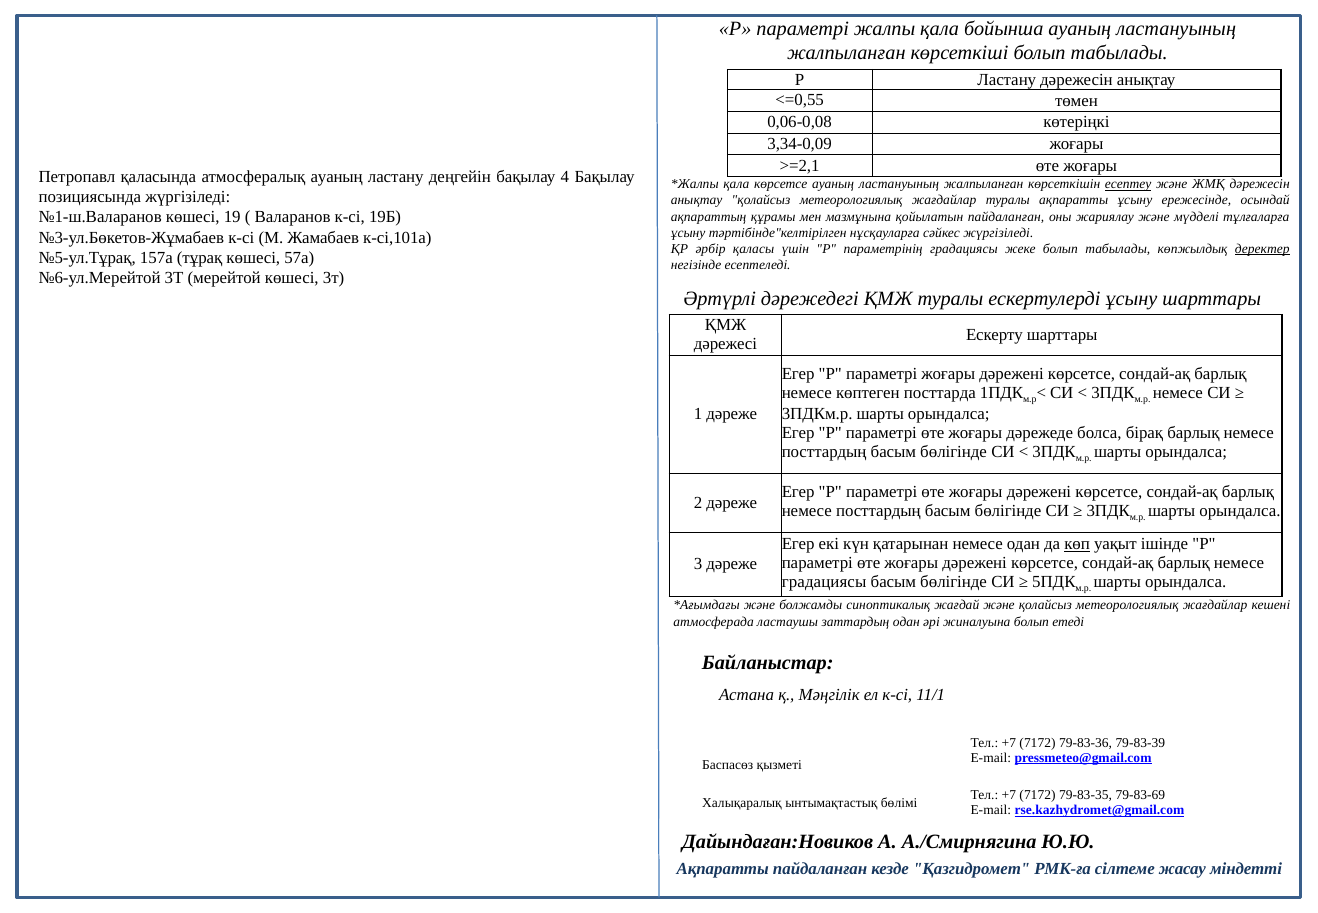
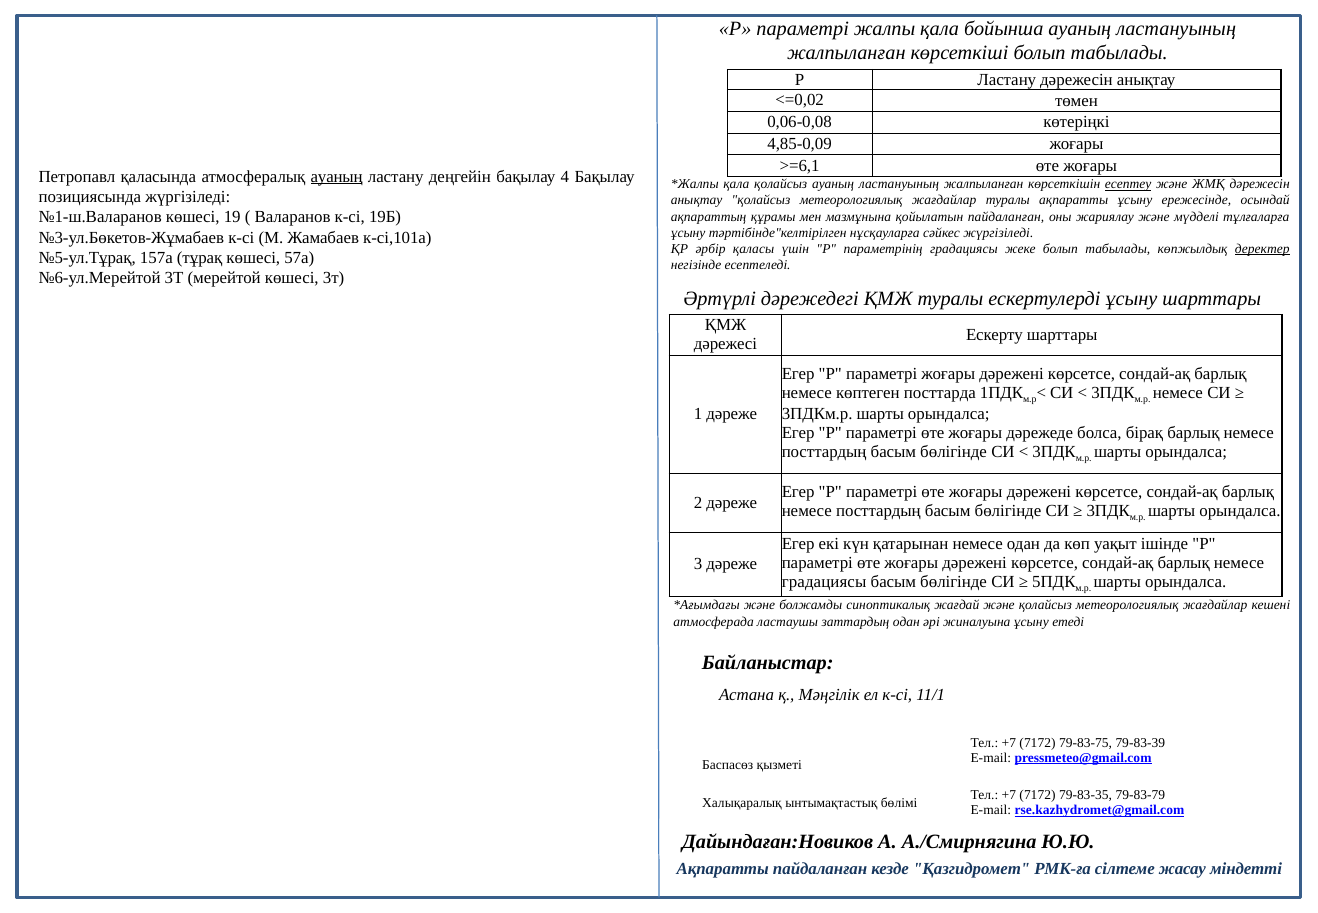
<=0,55: <=0,55 -> <=0,02 (800, 100)
3,34-0,09: 3,34-0,09 -> 4,85-0,09 (800, 144)
>=2,1: >=2,1 -> >=6,1 (800, 165)
ауаның underline: none -> present (337, 176)
қала көрсетсе: көрсетсе -> қолайсыз (781, 184)
көп underline: present -> none (1077, 544)
жиналуына болып: болып -> ұсыну (1031, 621)
79-83-36: 79-83-36 -> 79-83-75 (1086, 742)
79-83-69: 79-83-69 -> 79-83-79 (1140, 795)
